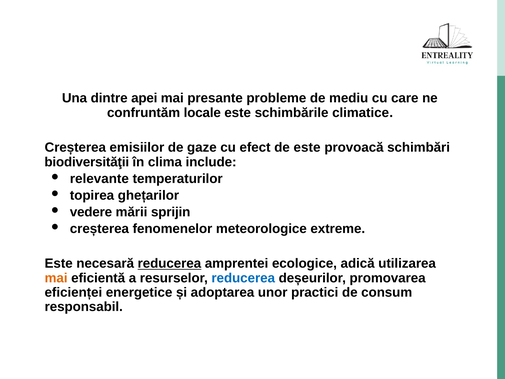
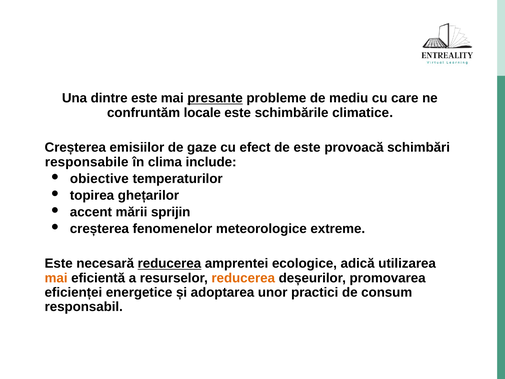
dintre apei: apei -> este (144, 98)
presante underline: none -> present (215, 98)
biodiversităţii: biodiversităţii -> responsabile (87, 162)
relevante: relevante -> obiective (99, 178)
vedere: vedere -> accent (91, 212)
reducerea colour: blue -> orange (243, 278)
